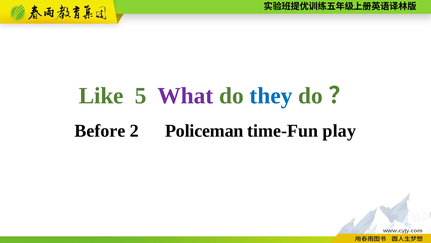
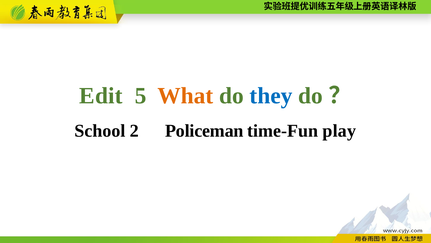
Like: Like -> Edit (101, 96)
What colour: purple -> orange (186, 96)
Before: Before -> School (100, 131)
